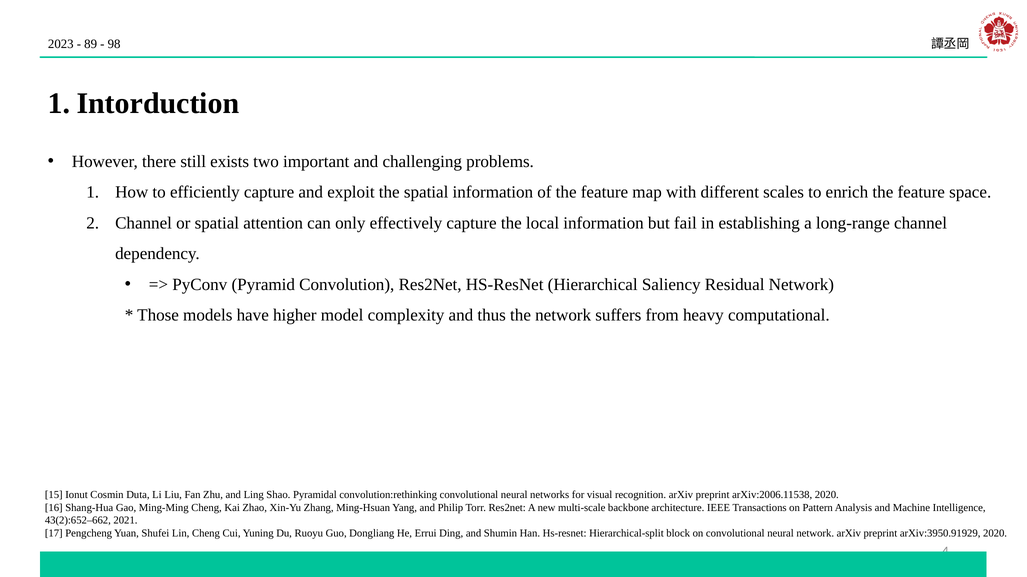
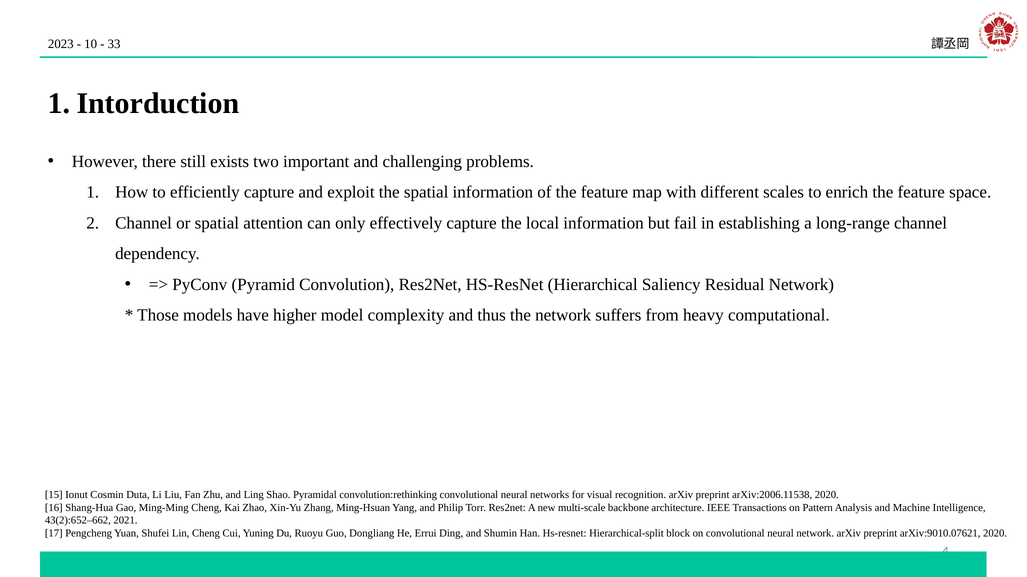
89: 89 -> 10 (91, 44)
98: 98 -> 33 (114, 44)
arXiv:3950.91929: arXiv:3950.91929 -> arXiv:9010.07621 (940, 534)
